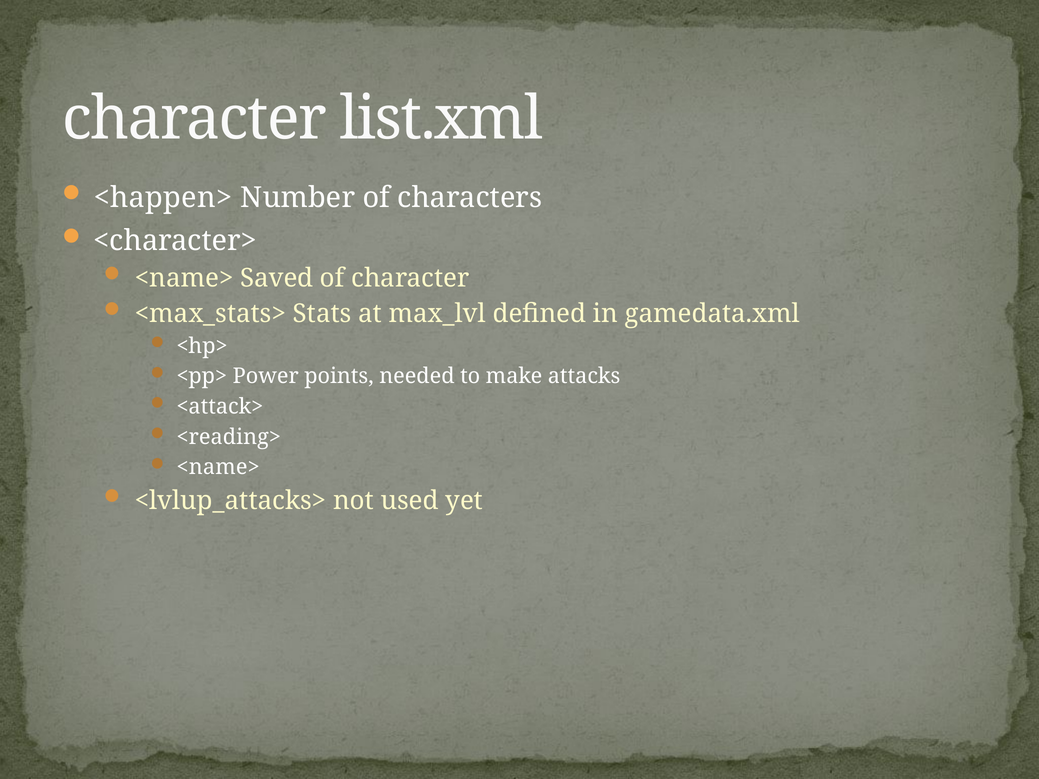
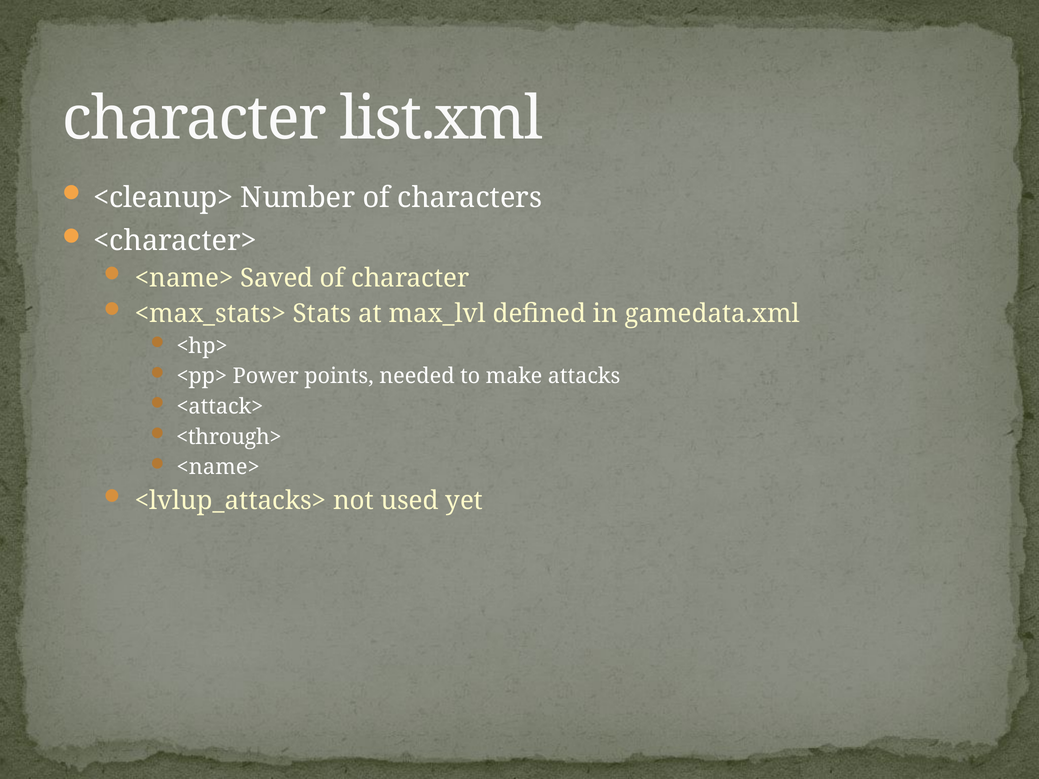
<happen>: <happen> -> <cleanup> (163, 198)
<reading>: <reading> -> <through> (229, 437)
